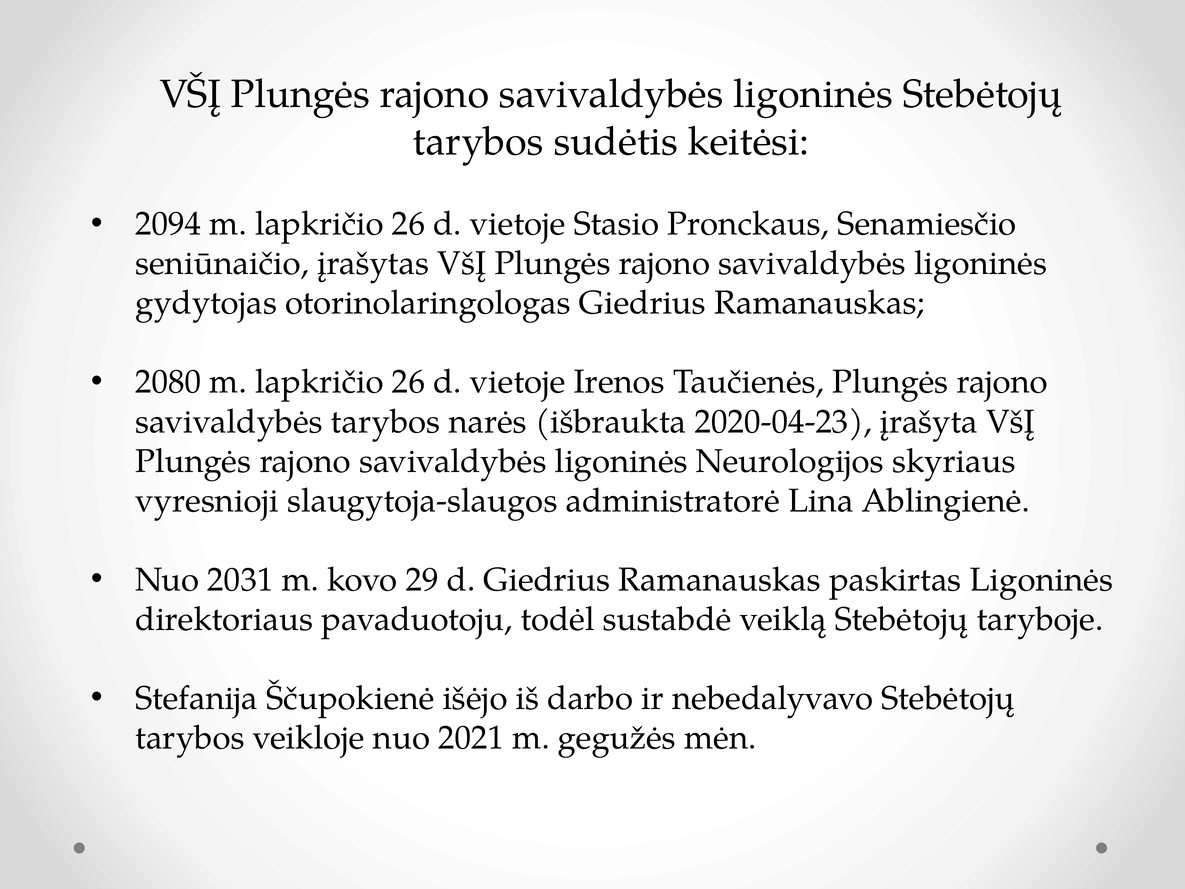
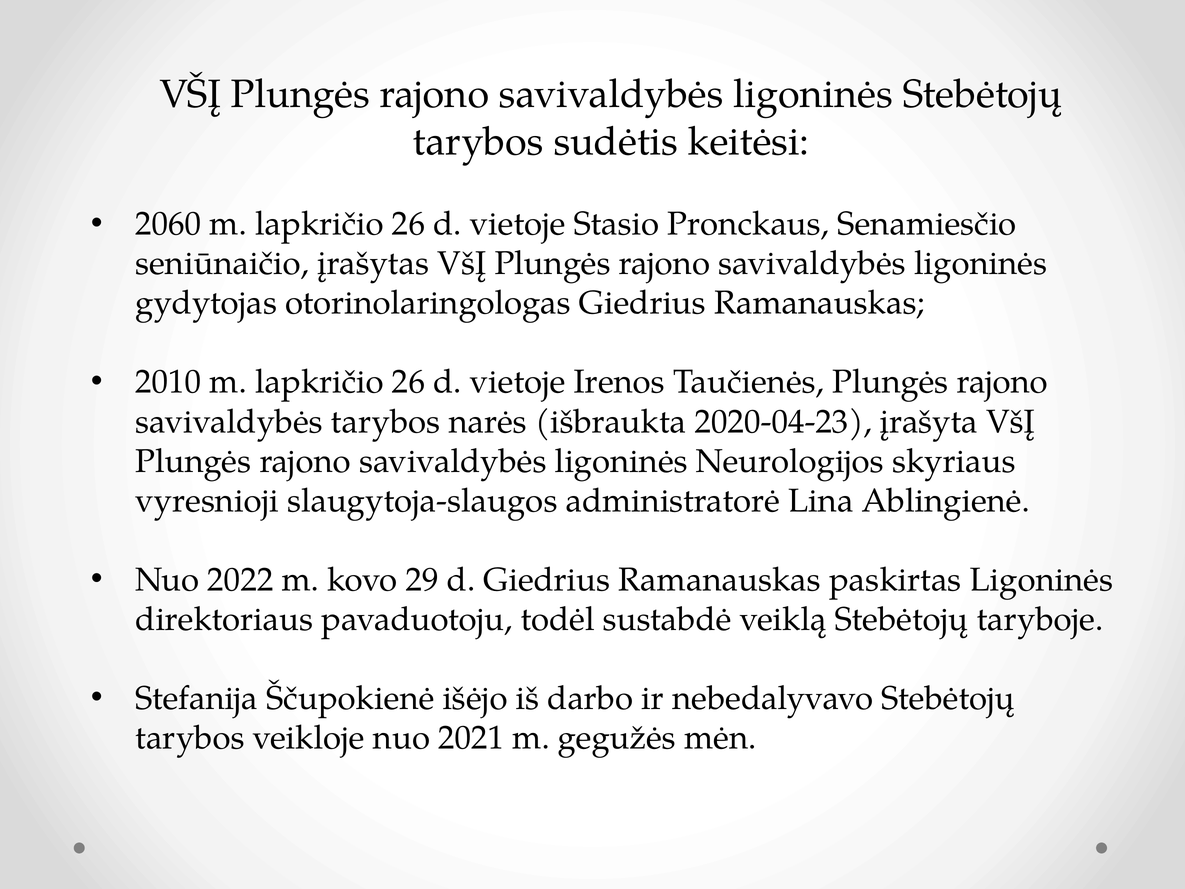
2094: 2094 -> 2060 (168, 224)
2080: 2080 -> 2010 (168, 382)
2031: 2031 -> 2022 (240, 580)
